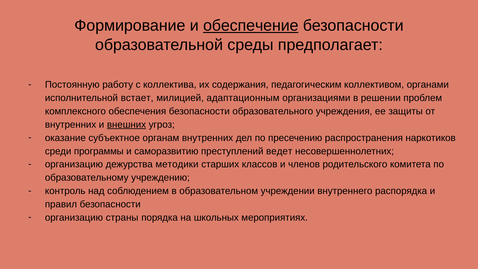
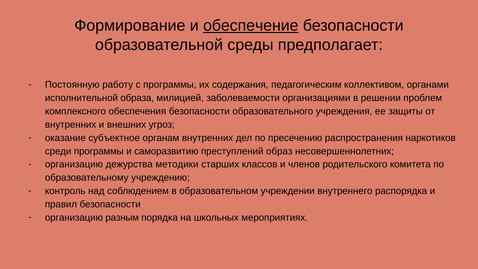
с коллектива: коллектива -> программы (170, 85)
встает: встает -> образа (137, 98)
адаптационным: адаптационным -> заболеваемости (243, 98)
внешних underline: present -> none (126, 125)
ведет: ведет -> образ (279, 151)
страны: страны -> разным (122, 218)
